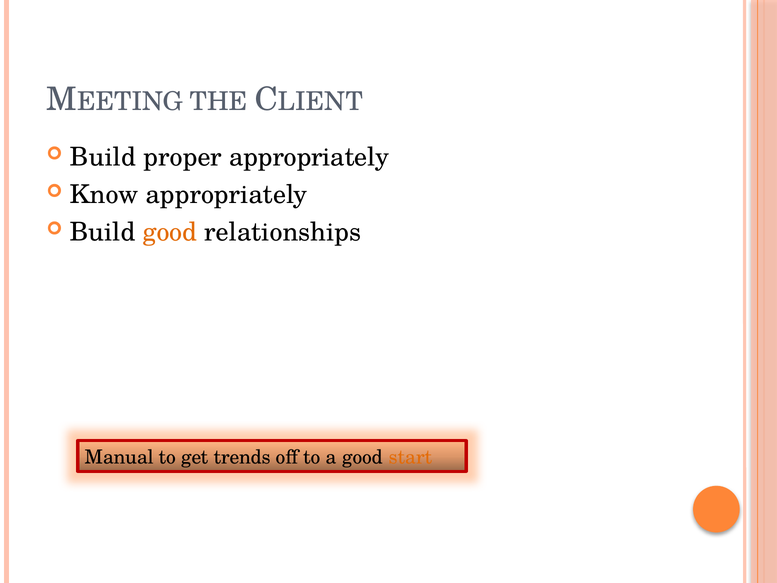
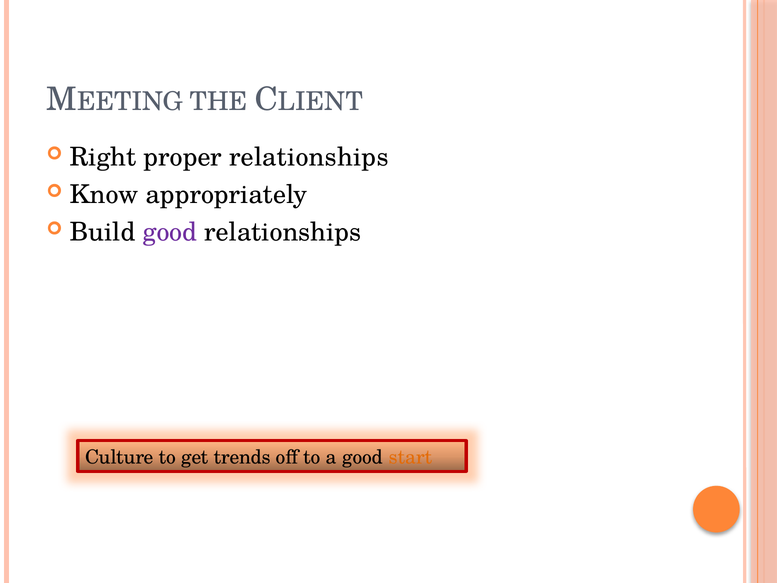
Build: Build -> Right (103, 157)
proper appropriately: appropriately -> relationships (309, 157)
good colour: orange -> purple (170, 232)
Manual: Manual -> Culture (119, 457)
